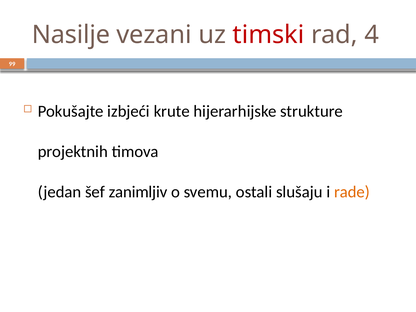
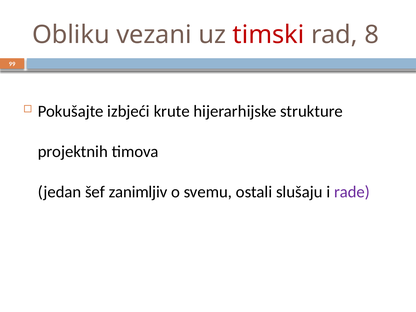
Nasilje: Nasilje -> Obliku (71, 35)
4: 4 -> 8 (372, 35)
rade colour: orange -> purple (352, 192)
